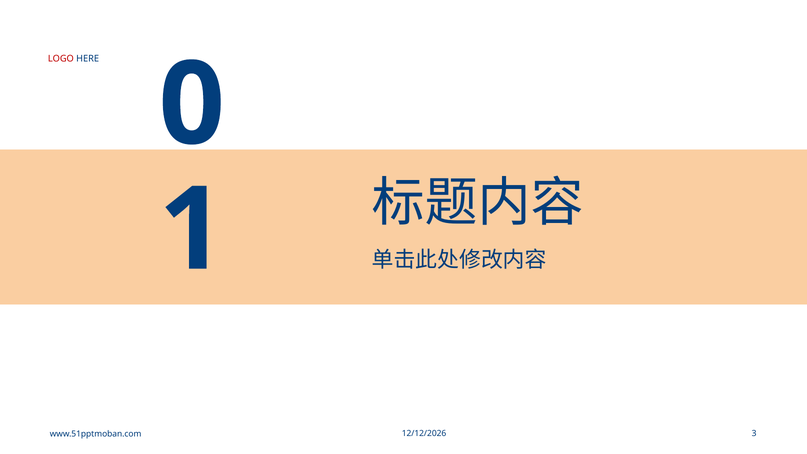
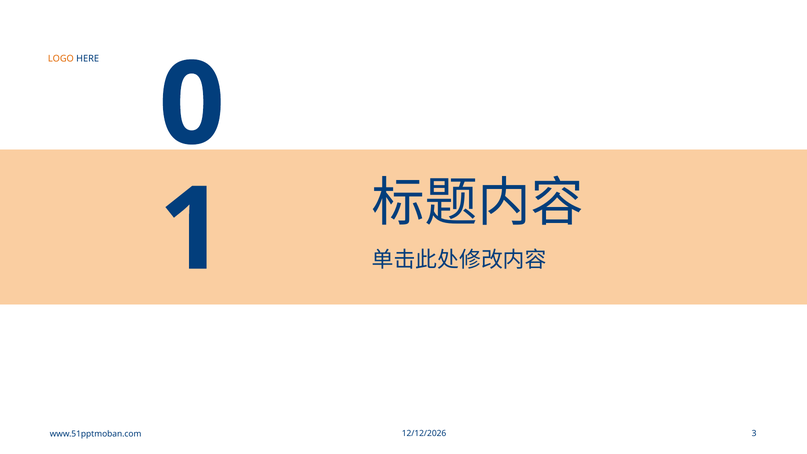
LOGO colour: red -> orange (61, 59)
